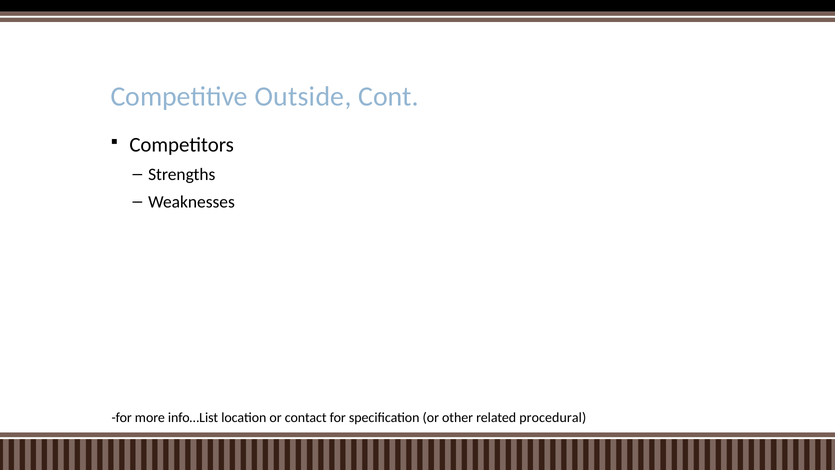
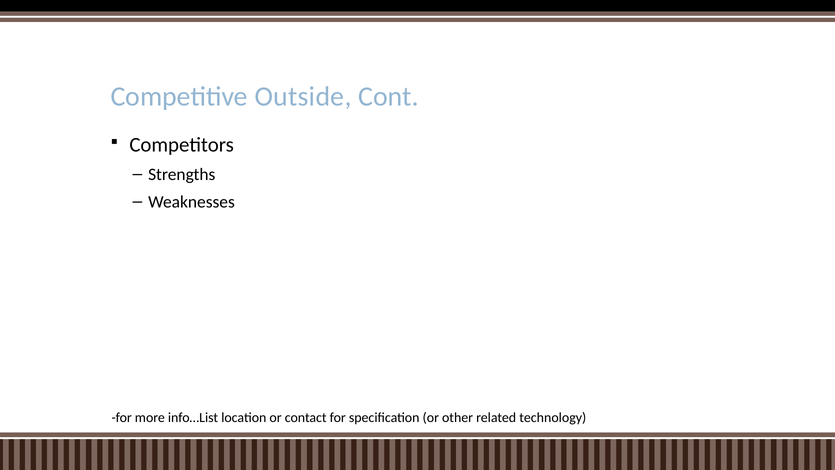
procedural: procedural -> technology (553, 417)
